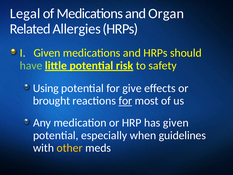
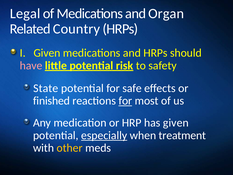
Allergies: Allergies -> Country (76, 29)
have colour: light green -> pink (31, 65)
Using: Using -> State (46, 88)
give: give -> safe (132, 88)
brought: brought -> finished (51, 101)
especially underline: none -> present (104, 135)
guidelines: guidelines -> treatment (182, 135)
